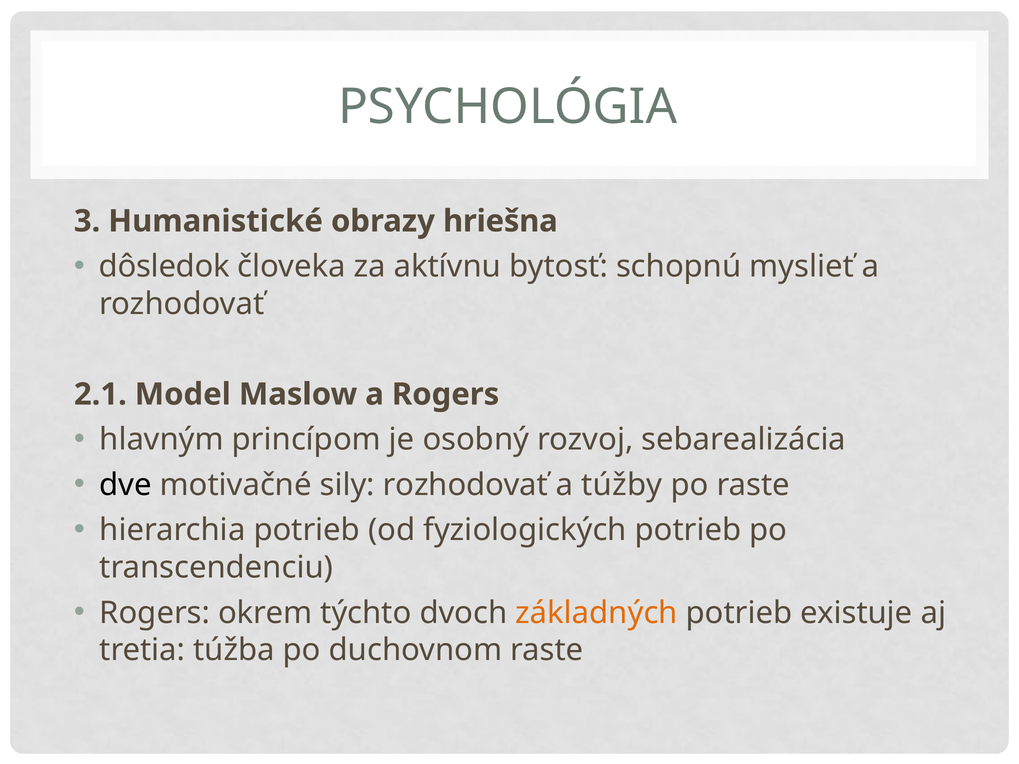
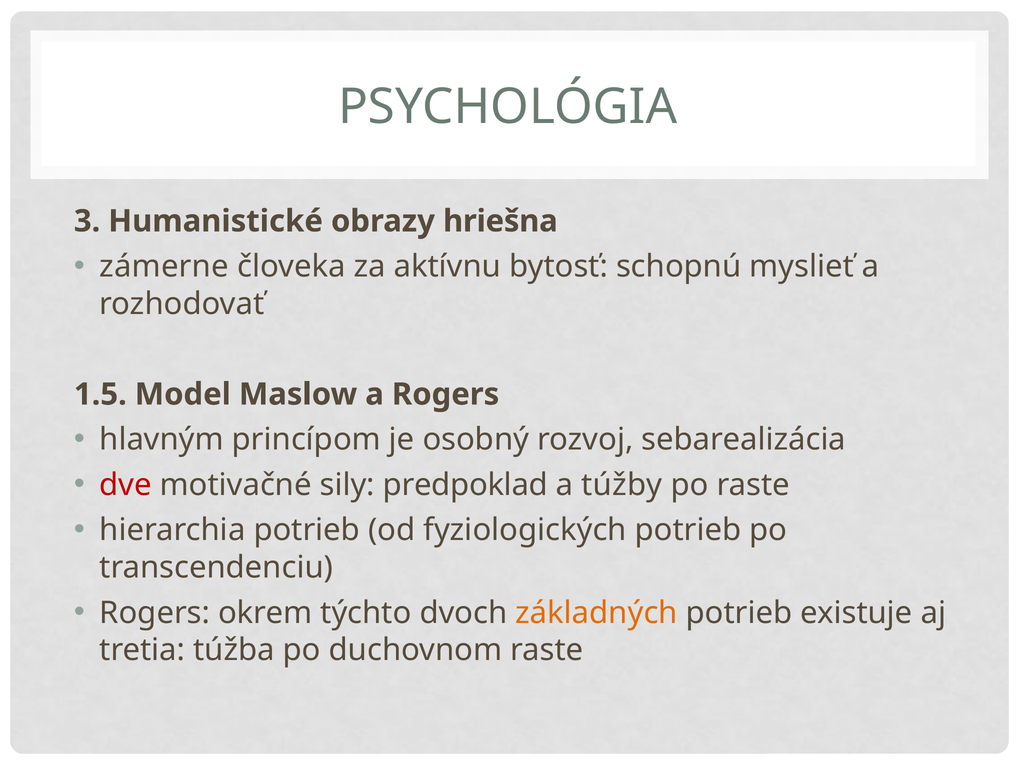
dôsledok: dôsledok -> zámerne (164, 267)
2.1: 2.1 -> 1.5 (100, 394)
dve colour: black -> red (126, 485)
sily rozhodovať: rozhodovať -> predpoklad (465, 485)
